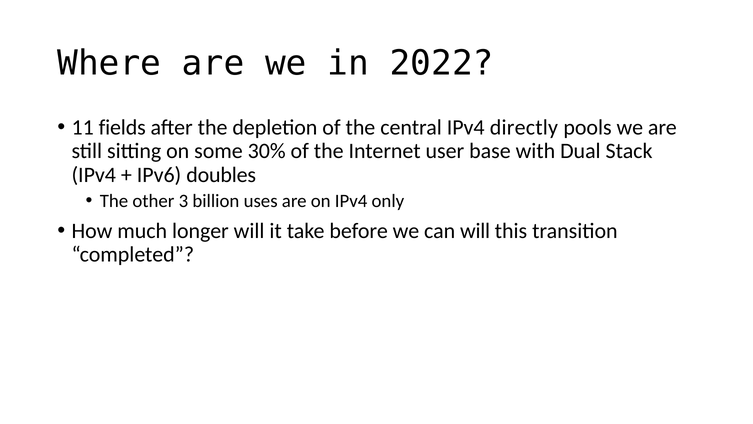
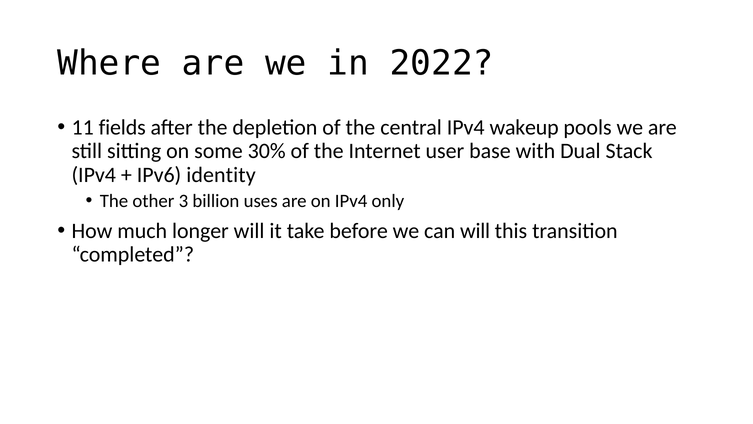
directly: directly -> wakeup (524, 127)
doubles: doubles -> identity (221, 175)
